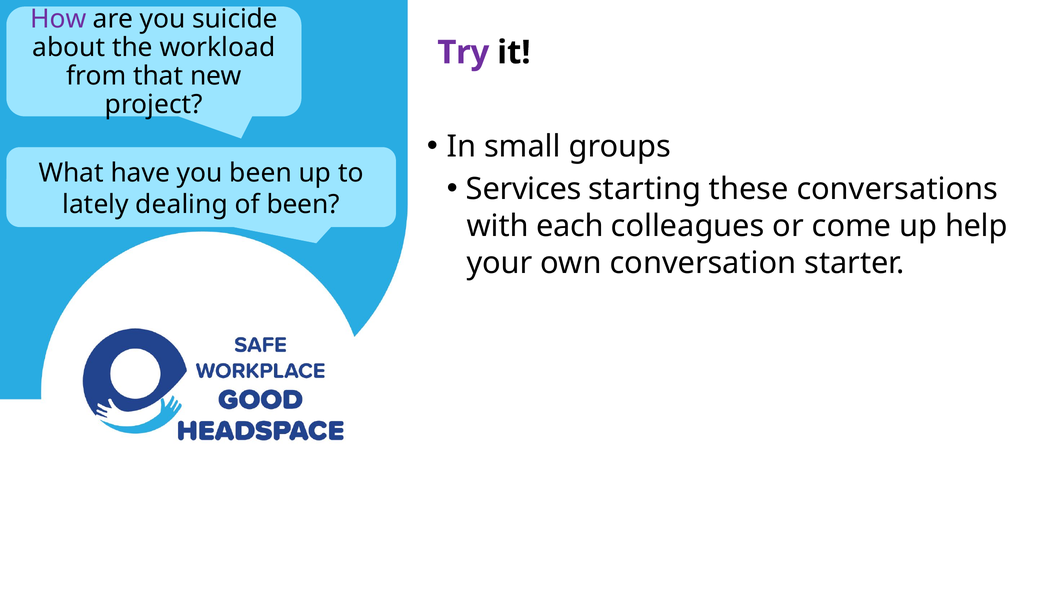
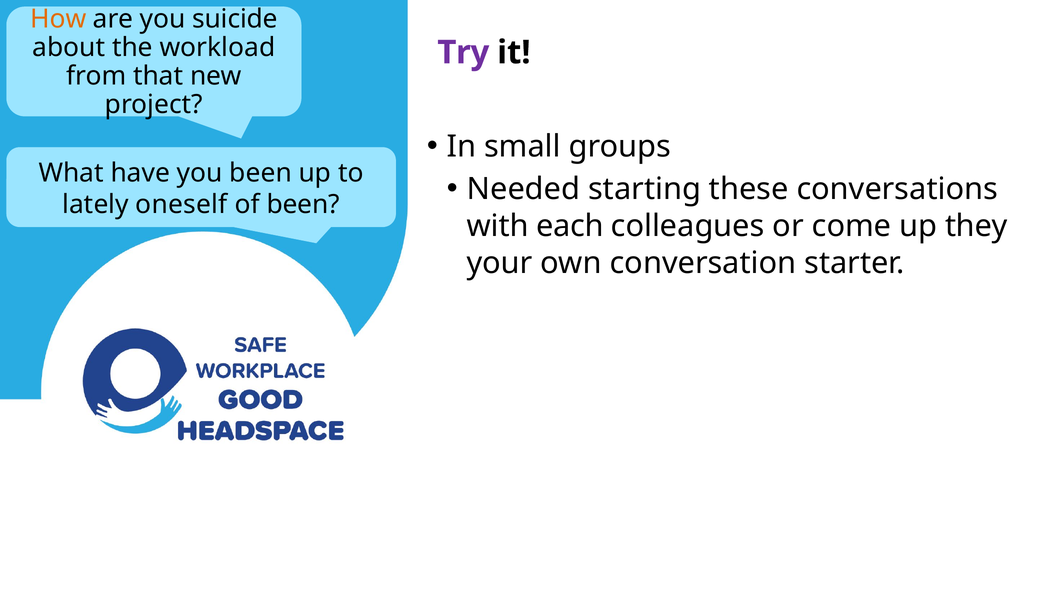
How colour: purple -> orange (58, 19)
Services: Services -> Needed (523, 189)
dealing: dealing -> oneself (182, 205)
help: help -> they (976, 226)
